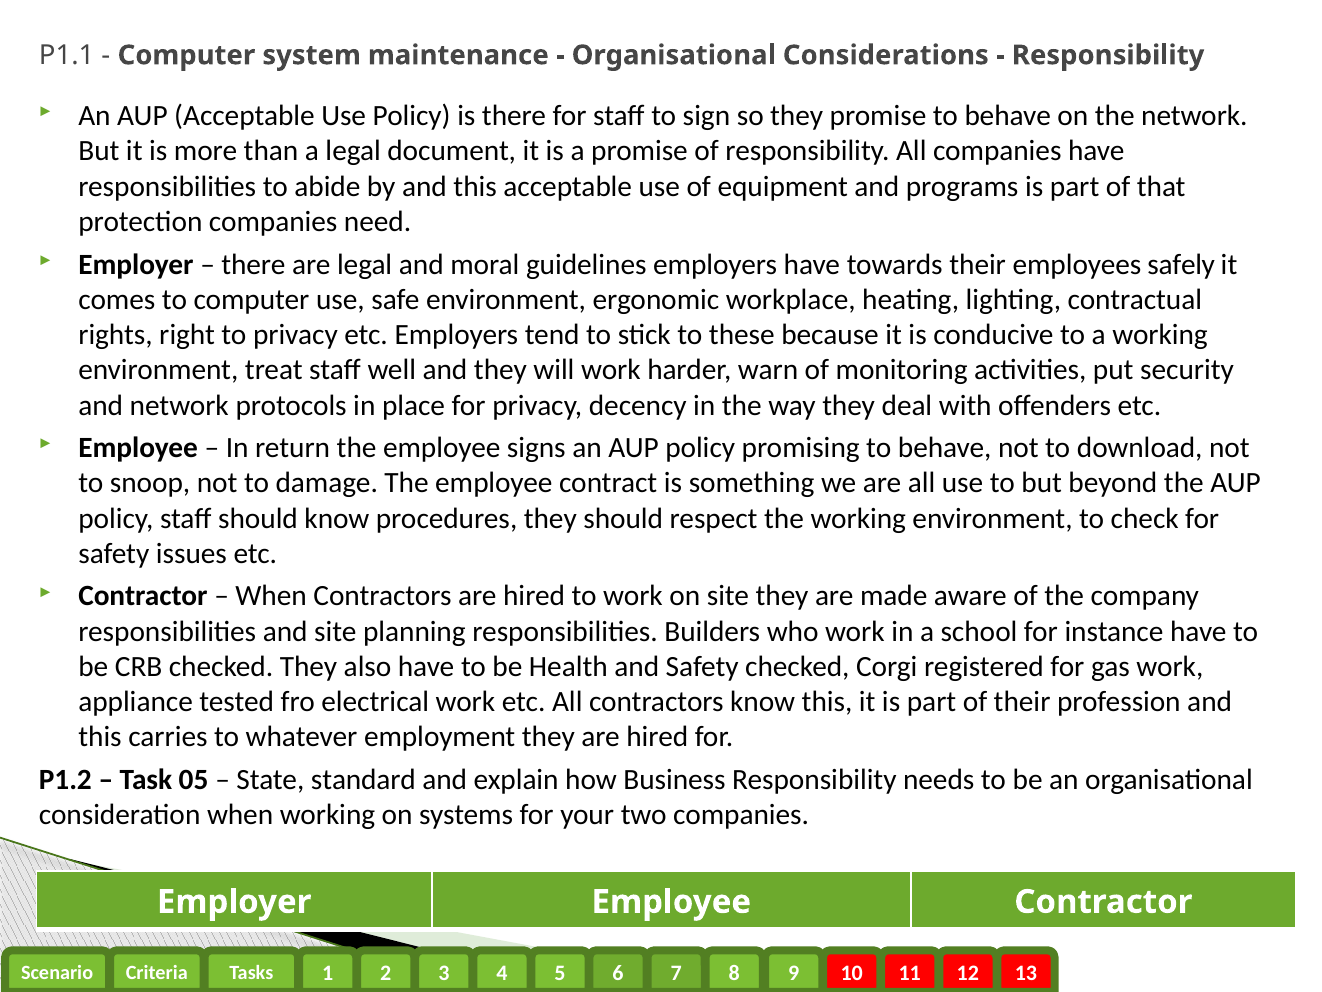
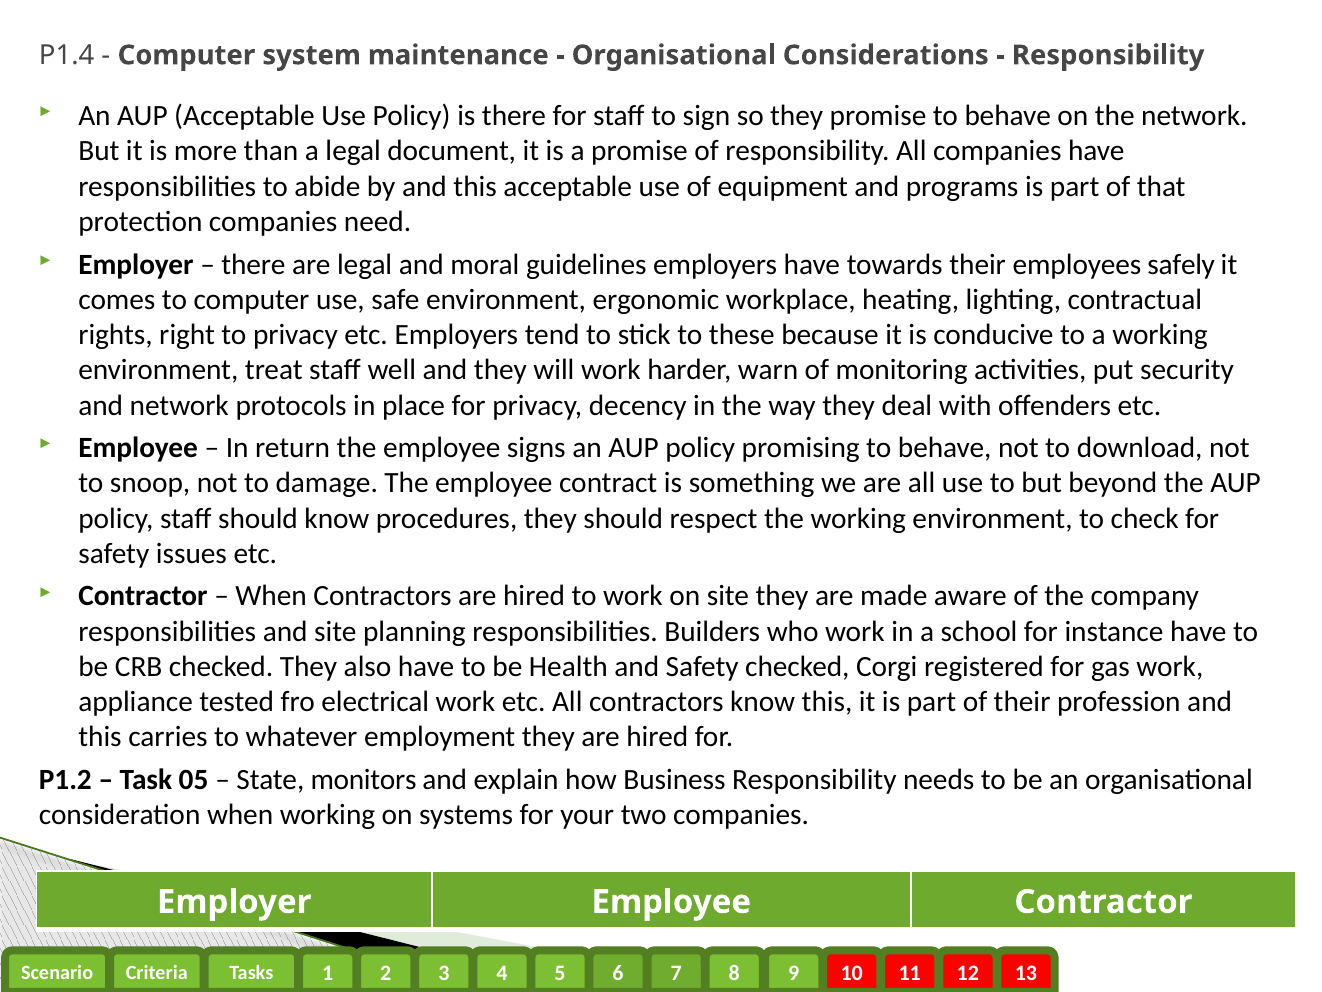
P1.1: P1.1 -> P1.4 (67, 55)
standard: standard -> monitors (364, 780)
